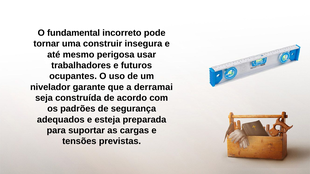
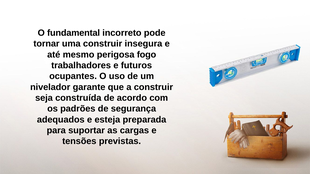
usar: usar -> fogo (147, 55)
a derramai: derramai -> construir (153, 87)
